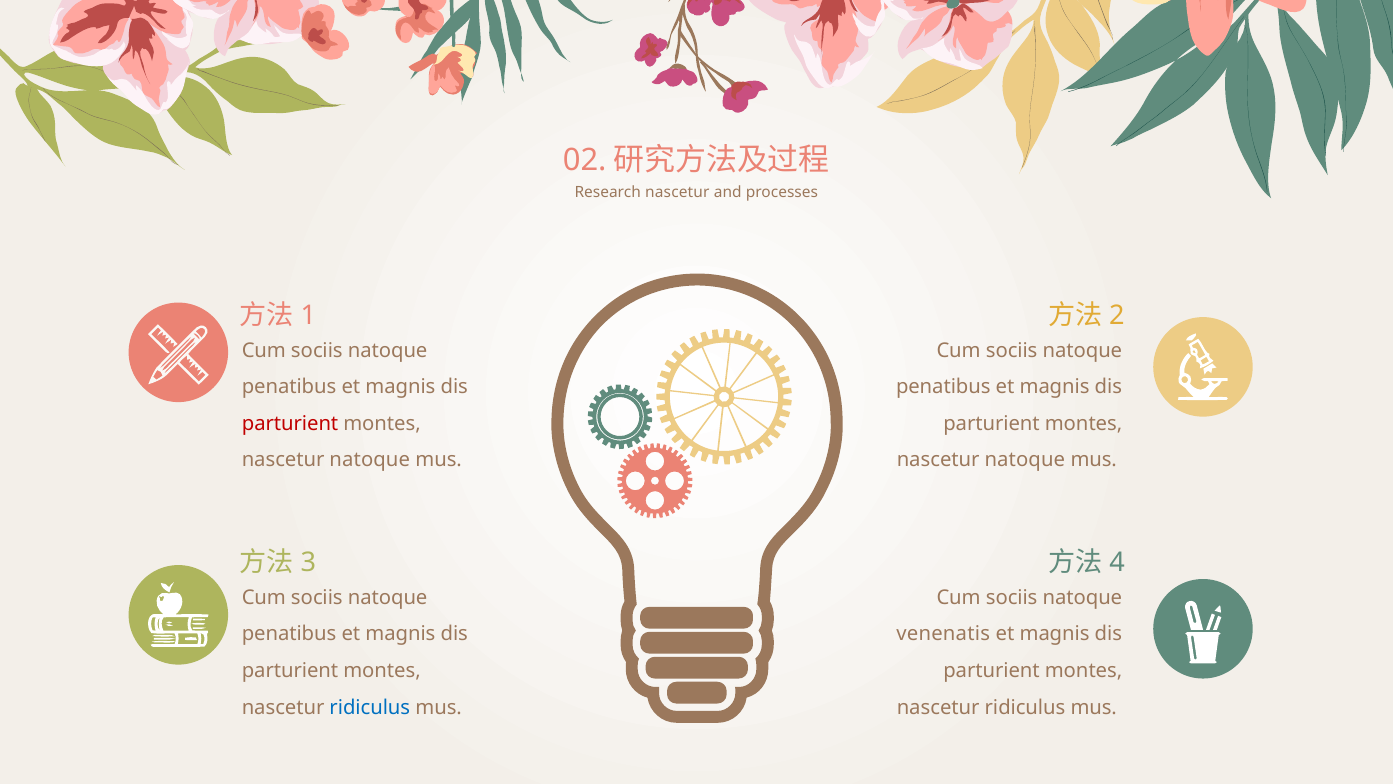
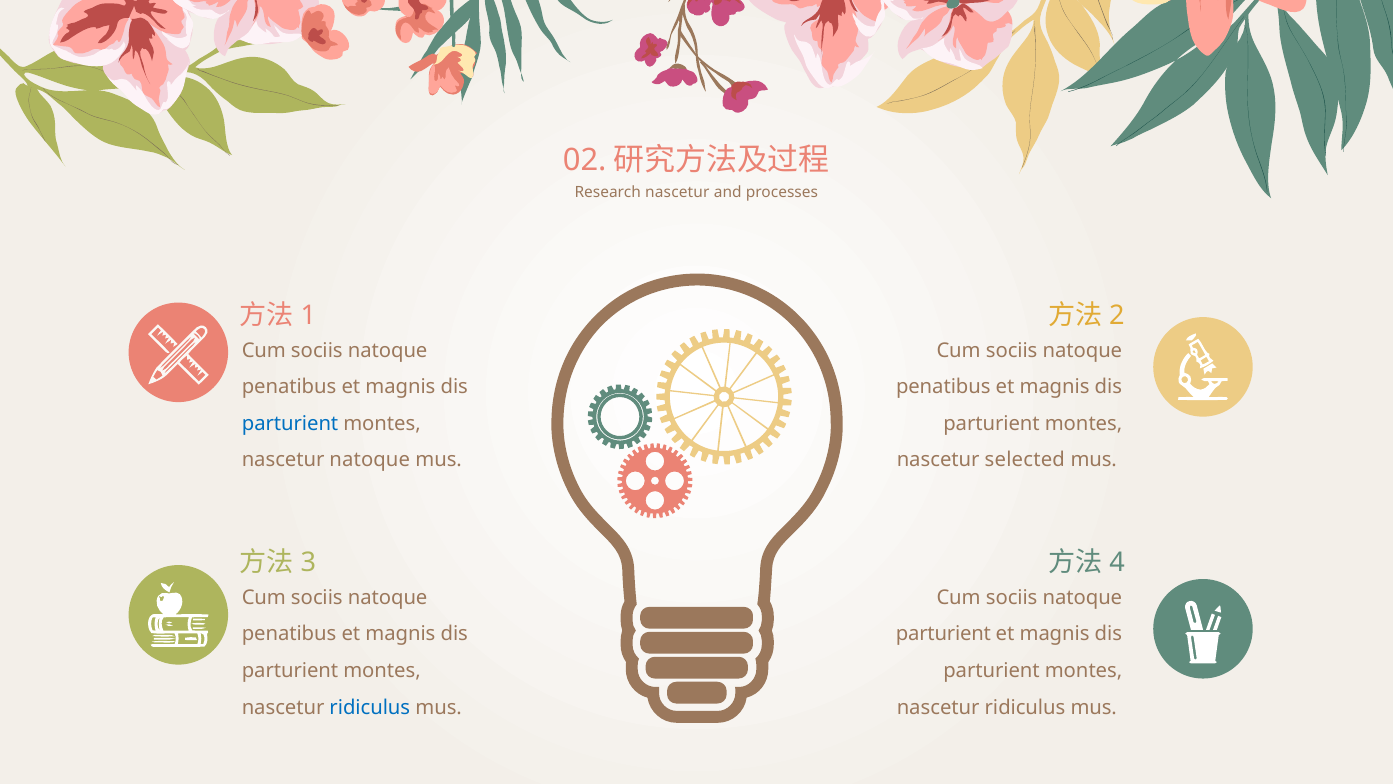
parturient colour: red -> blue (290, 423)
natoque: natoque -> selected (1025, 460)
venenatis: venenatis -> parturient (943, 634)
